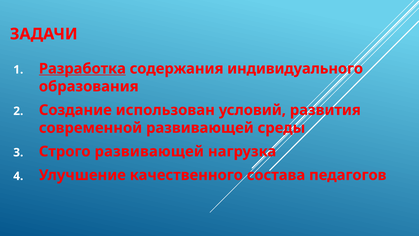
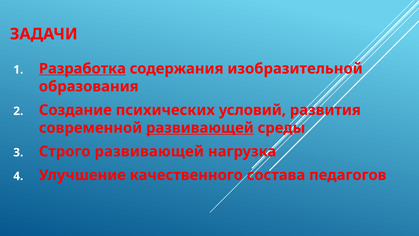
индивидуального: индивидуального -> изобразительной (295, 69)
использован: использован -> психических (165, 110)
развивающей underline: none -> present (200, 128)
